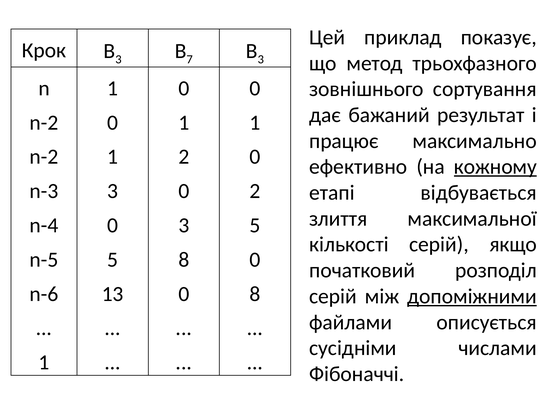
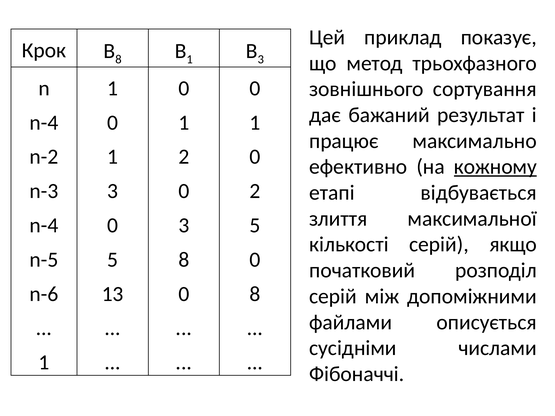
3: 3 -> 8 (118, 60)
7: 7 -> 1 (190, 60)
n-2: n-2 -> n-4 (44, 123)
допоміжними underline: present -> none (472, 297)
